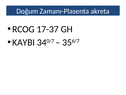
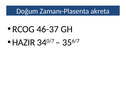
17-37: 17-37 -> 46-37 (48, 29)
KAYBI: KAYBI -> HAZIR (24, 42)
